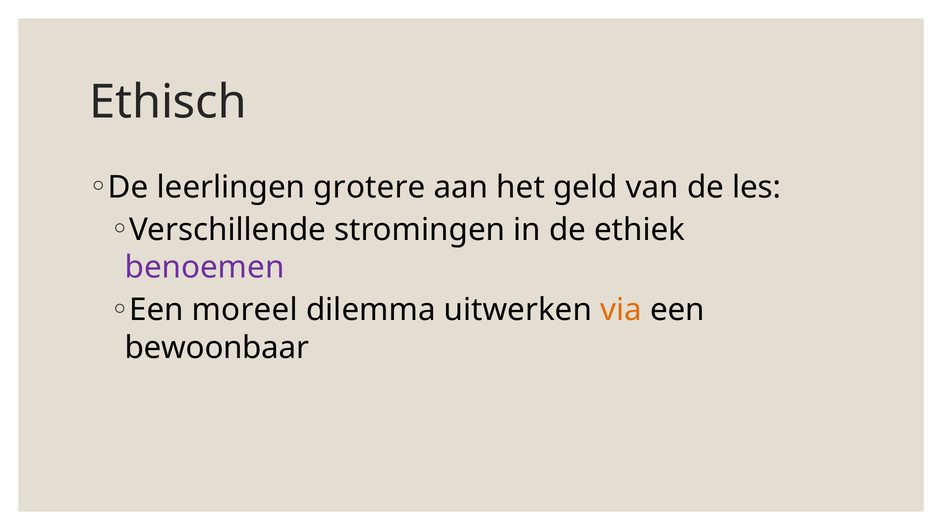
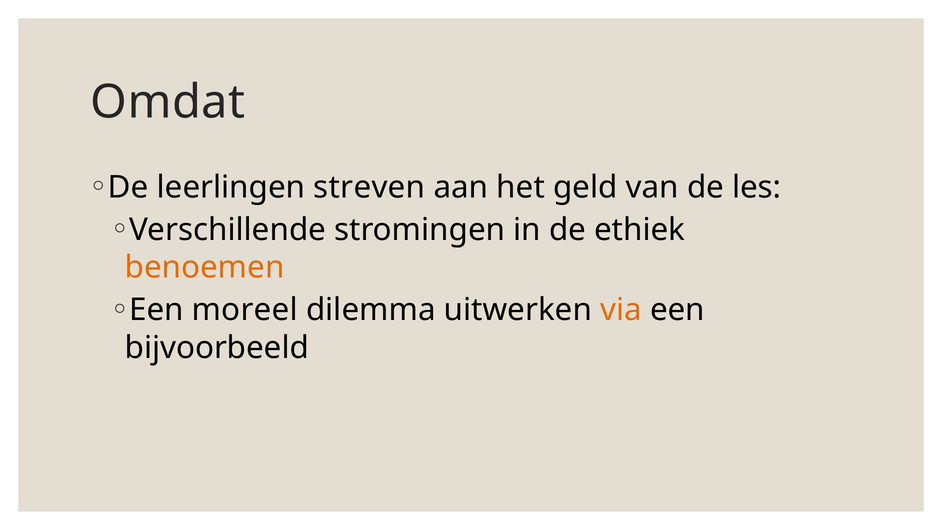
Ethisch: Ethisch -> Omdat (168, 102)
grotere: grotere -> streven (369, 187)
benoemen colour: purple -> orange (205, 267)
bewoonbaar: bewoonbaar -> bijvoorbeeld (217, 348)
